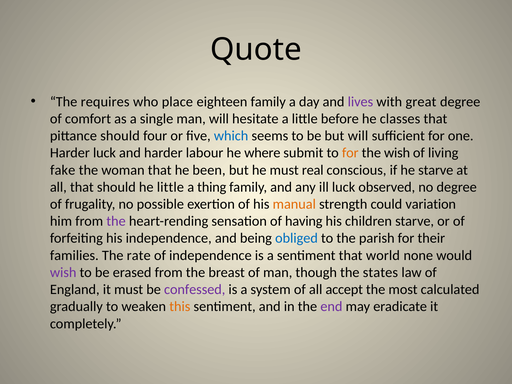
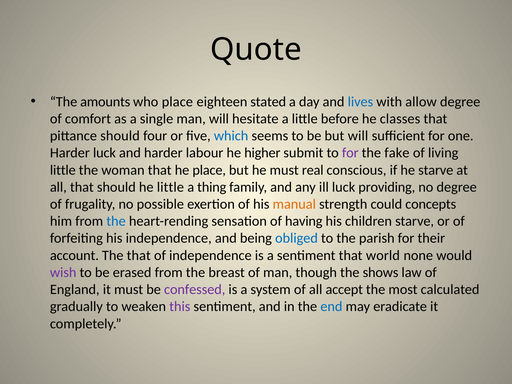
requires: requires -> amounts (105, 102)
eighteen family: family -> stated (268, 102)
lives colour: purple -> blue (360, 102)
great: great -> allow (421, 102)
where: where -> higher (262, 153)
for colour: orange -> purple (350, 153)
the wish: wish -> fake (397, 153)
fake: fake -> little (63, 170)
he been: been -> place (209, 170)
observed: observed -> providing (387, 187)
variation: variation -> concepts (431, 204)
the colour: purple -> blue (116, 221)
families: families -> account (74, 255)
The rate: rate -> that (139, 255)
states: states -> shows (381, 272)
this colour: orange -> purple (180, 307)
end colour: purple -> blue (331, 307)
